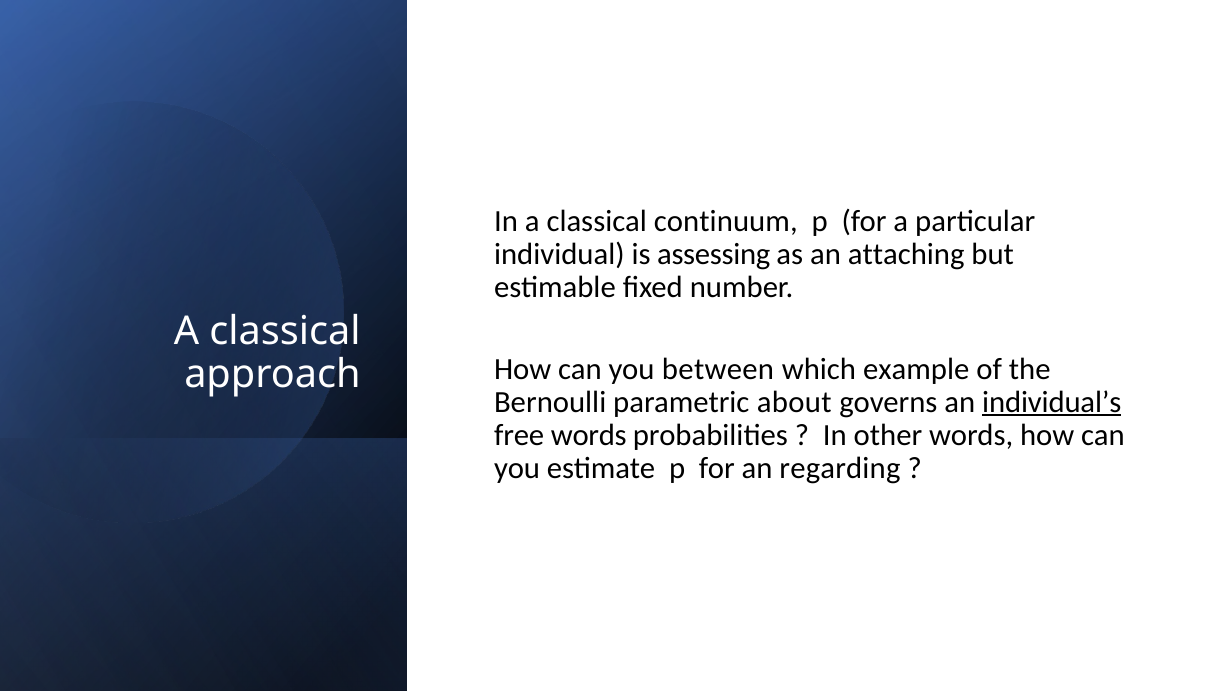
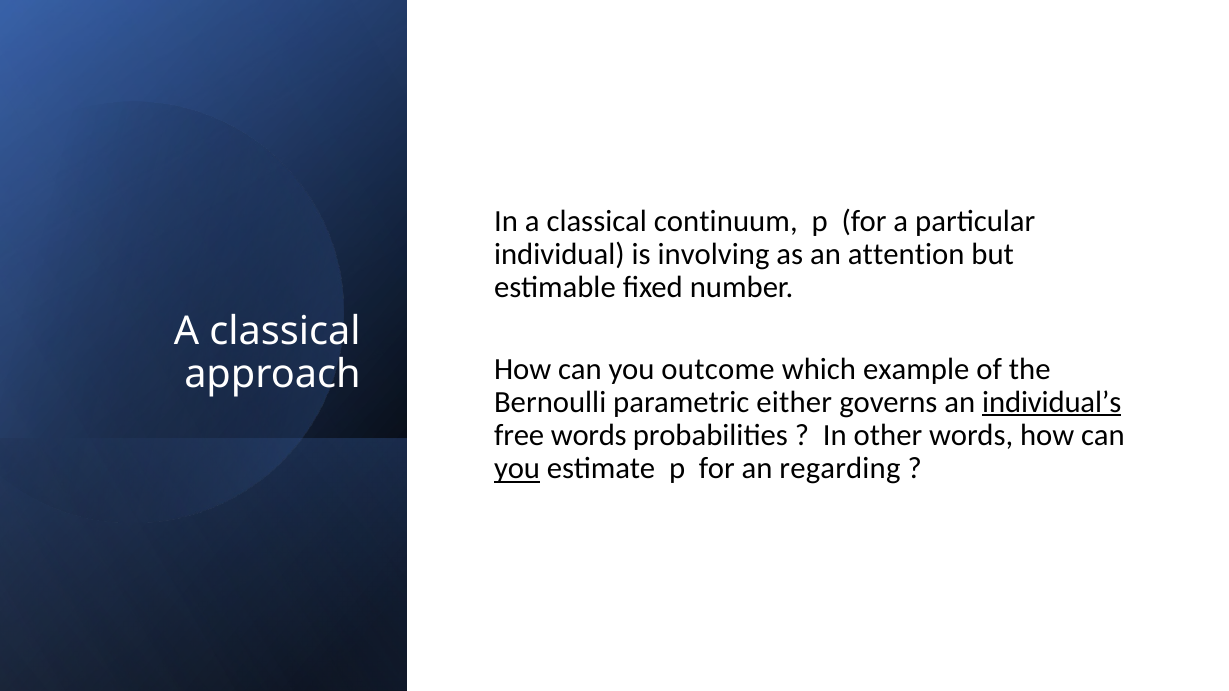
assessing: assessing -> involving (714, 254)
attaching: attaching -> attention (906, 254)
between: between -> outcome (718, 369)
about: about -> either (794, 402)
you underline: none -> present (517, 469)
